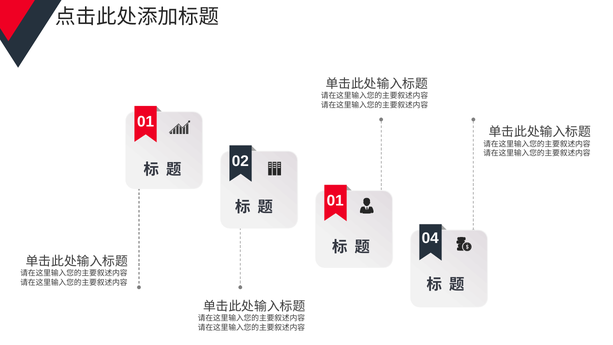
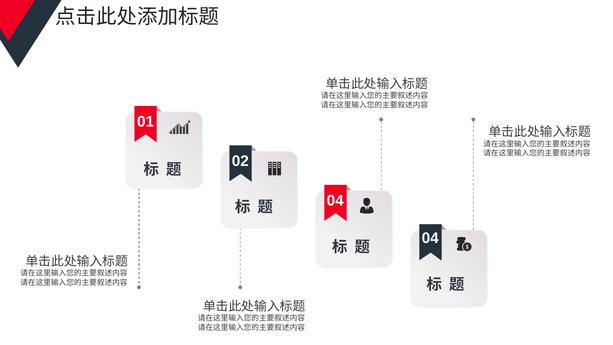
01: 01 -> 04 (335, 201)
